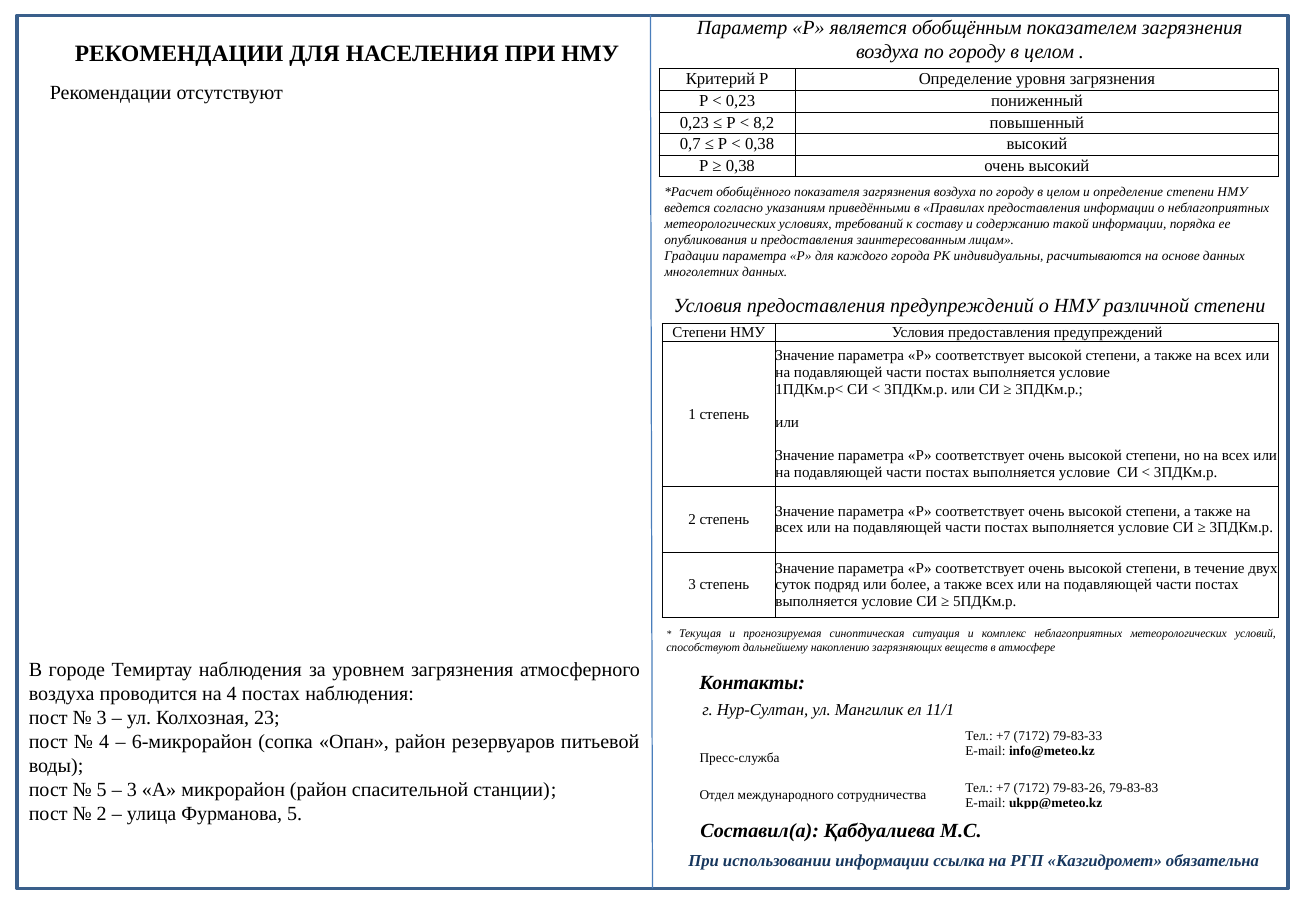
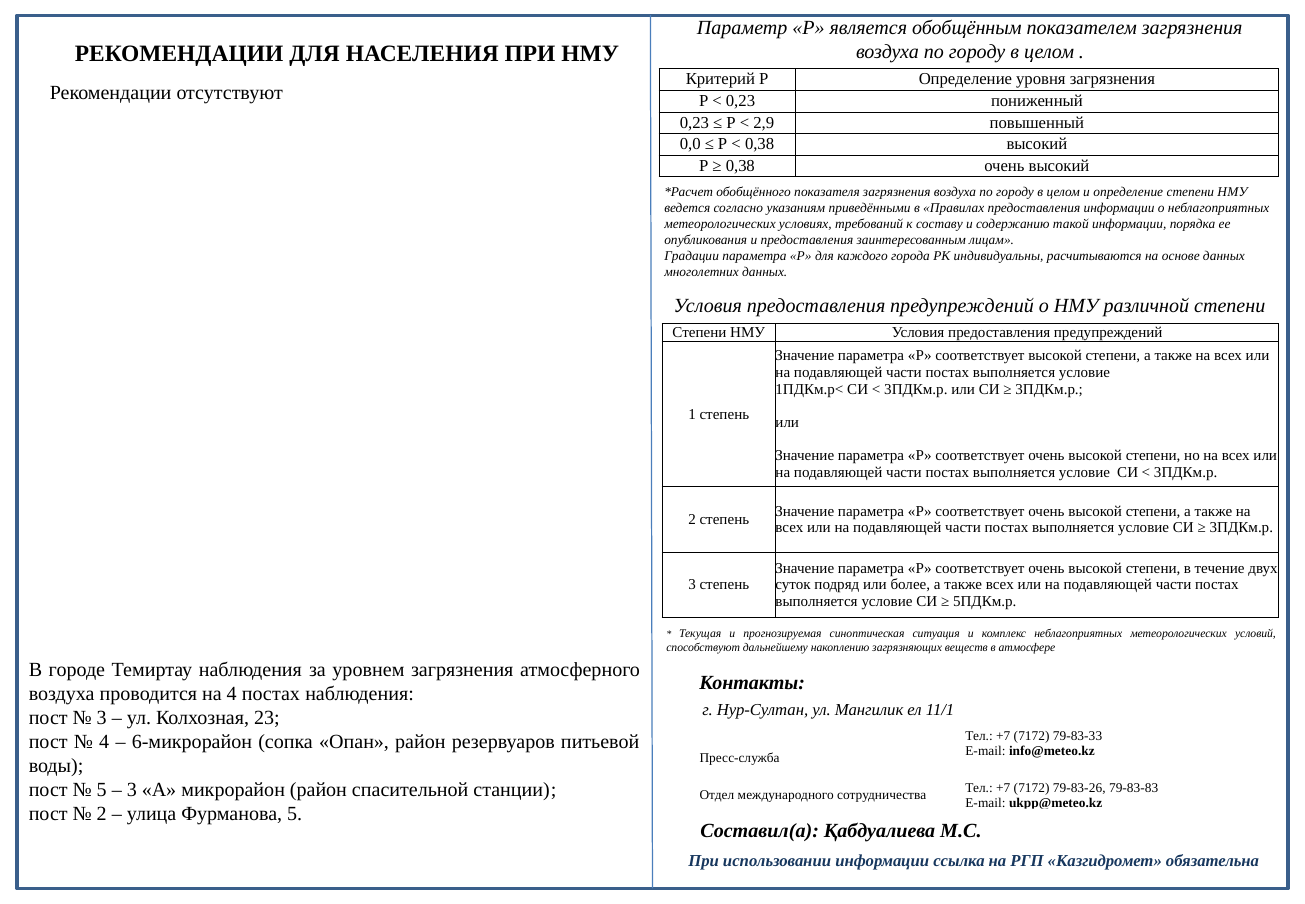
8,2: 8,2 -> 2,9 (764, 122)
0,7: 0,7 -> 0,0 (690, 144)
